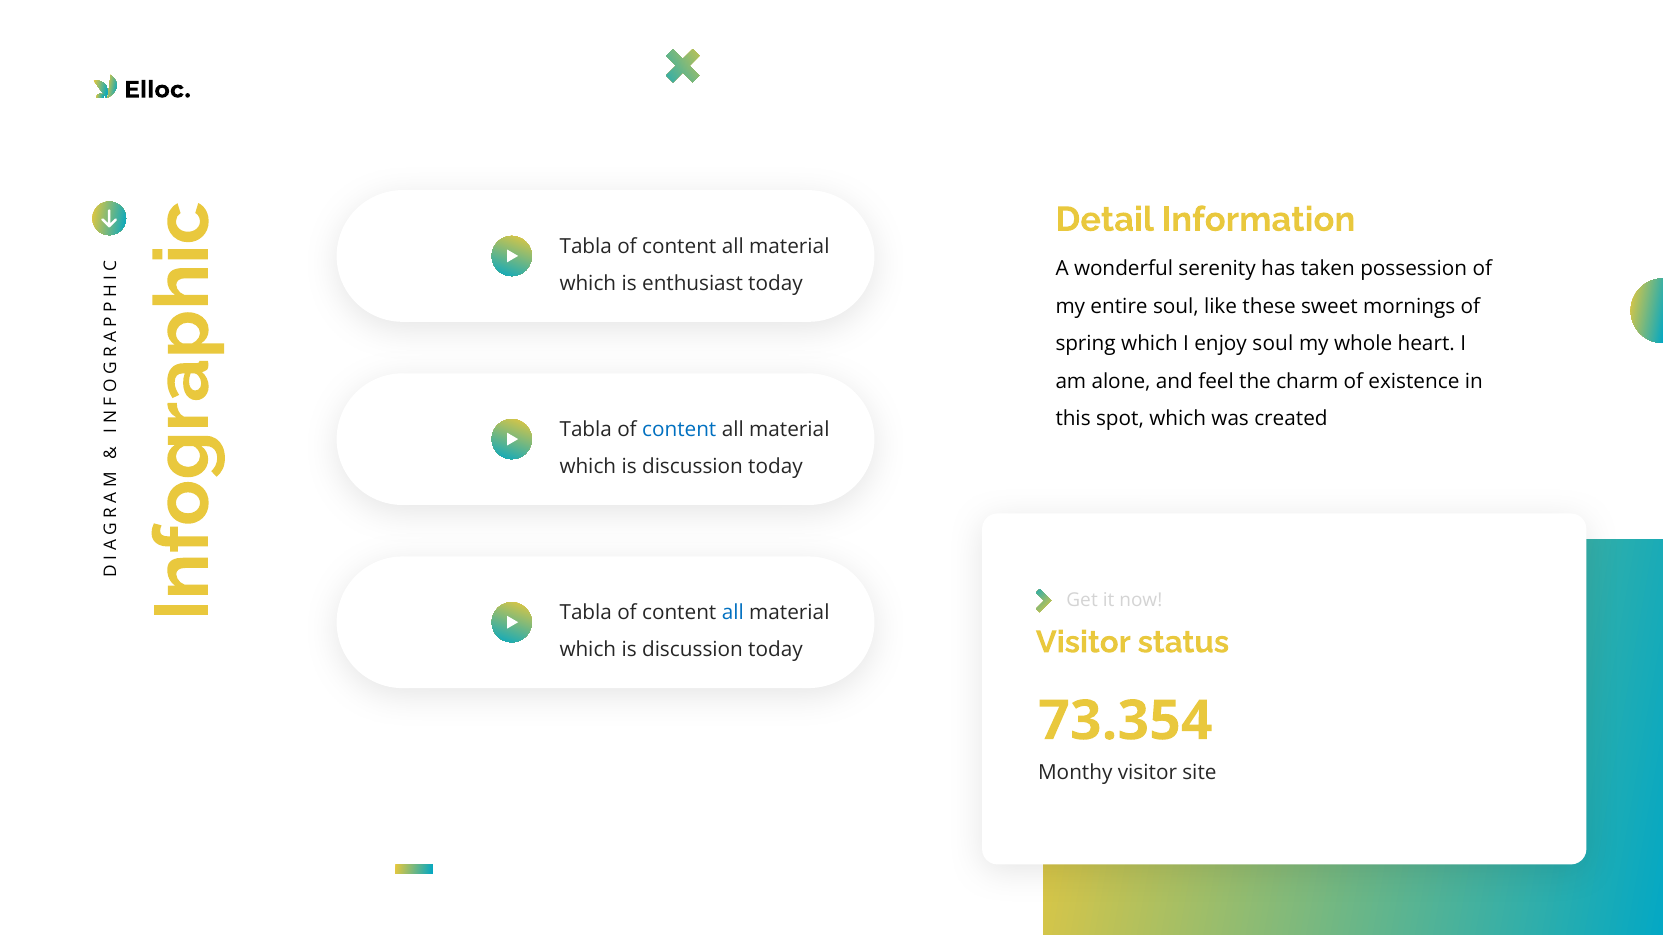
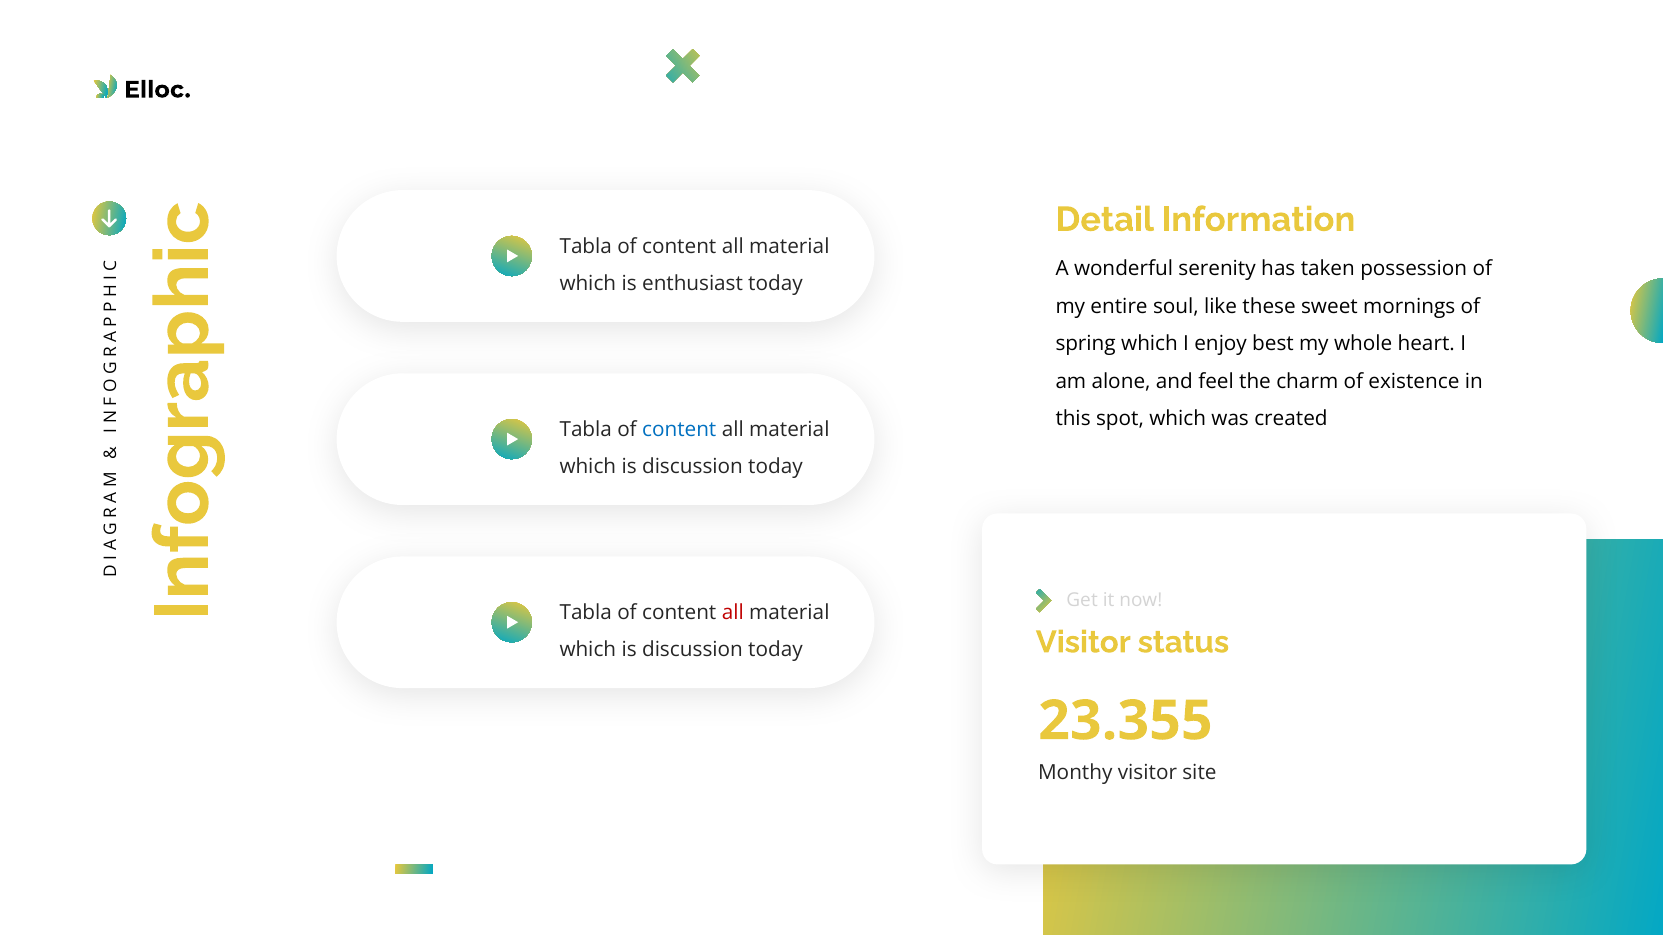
enjoy soul: soul -> best (1273, 344)
all colour: blue -> red (733, 613)
73.354: 73.354 -> 23.355 (1125, 721)
